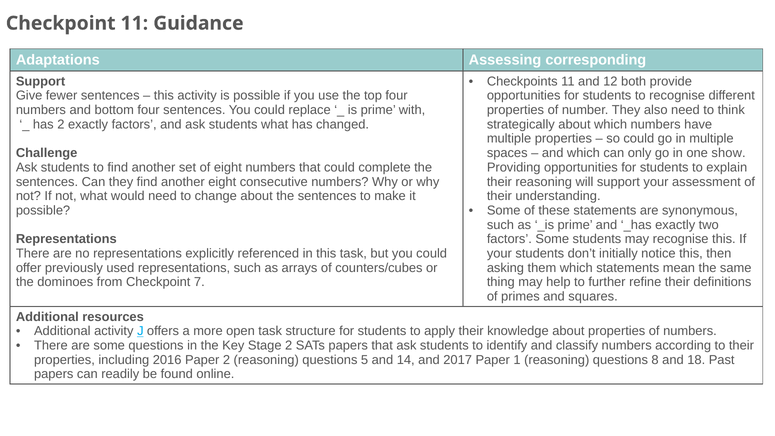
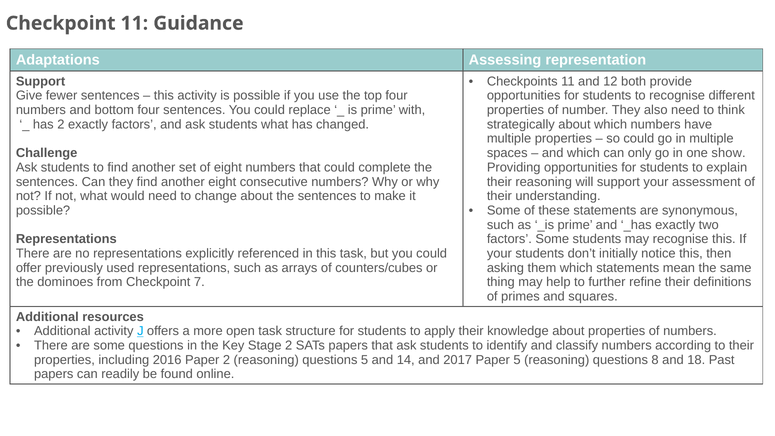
corresponding: corresponding -> representation (596, 60)
Paper 1: 1 -> 5 (517, 360)
